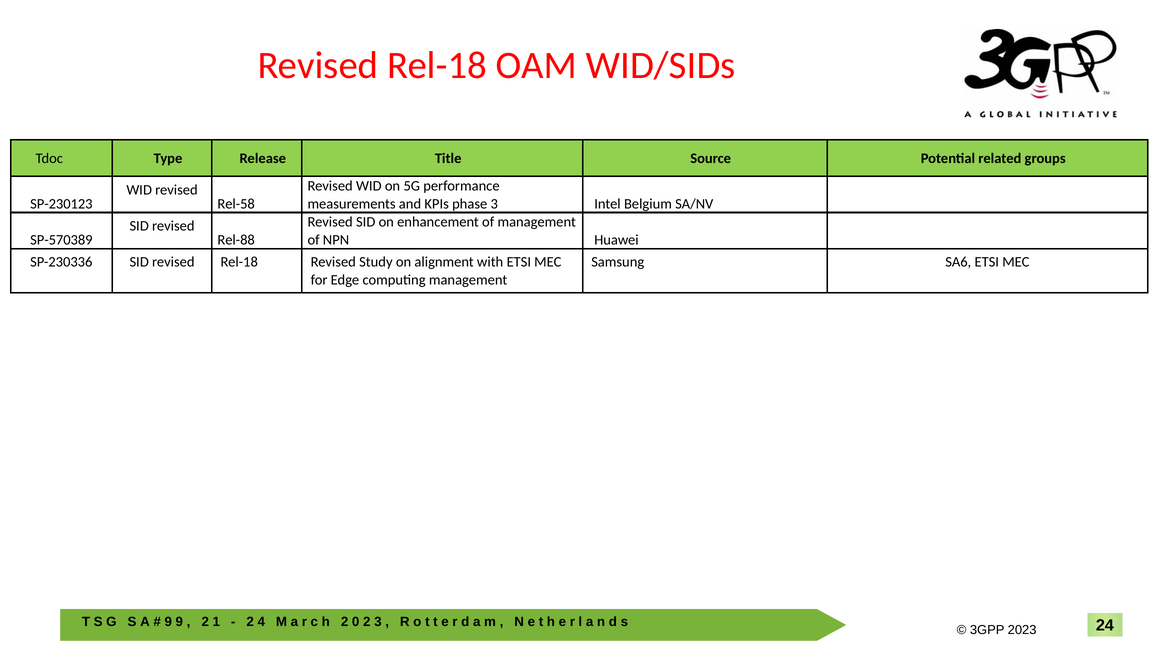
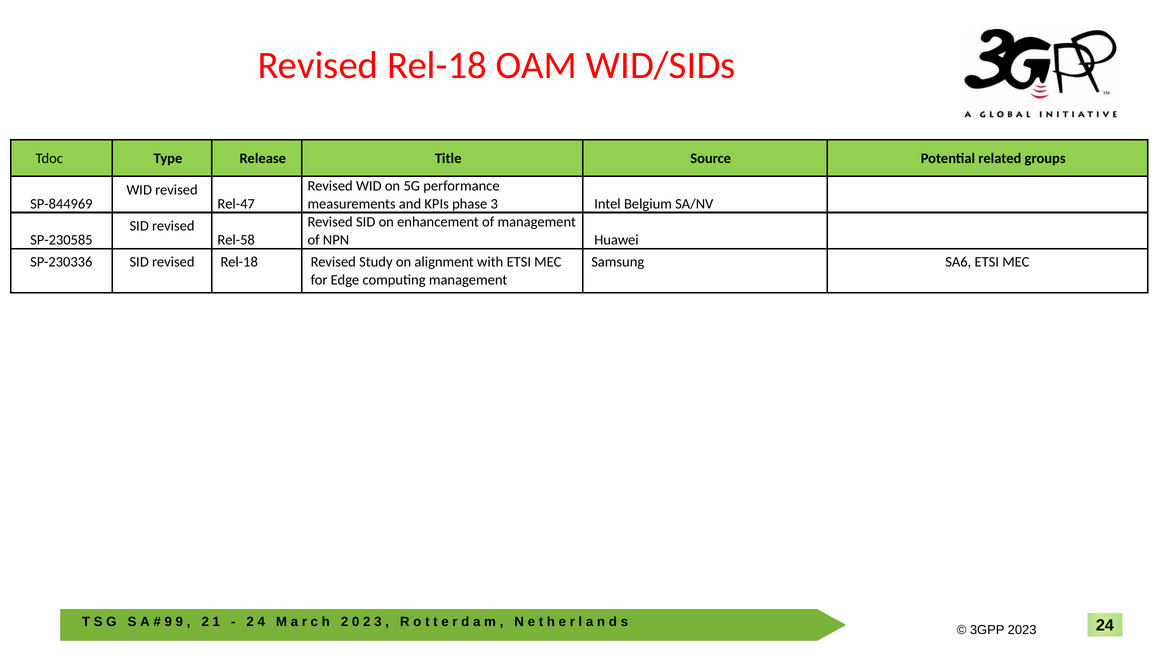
SP-230123: SP-230123 -> SP-844969 (61, 204)
Rel-58: Rel-58 -> Rel-47 (236, 204)
SP-570389: SP-570389 -> SP-230585 (61, 240)
Rel-88: Rel-88 -> Rel-58 (236, 240)
